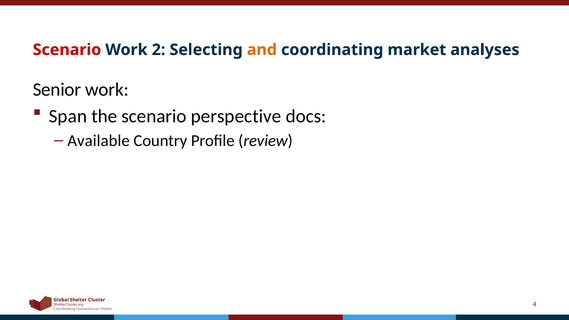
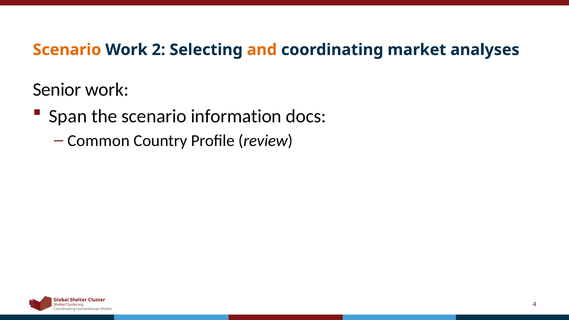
Scenario colour: red -> orange (67, 50)
perspective: perspective -> information (236, 116)
Available: Available -> Common (99, 141)
